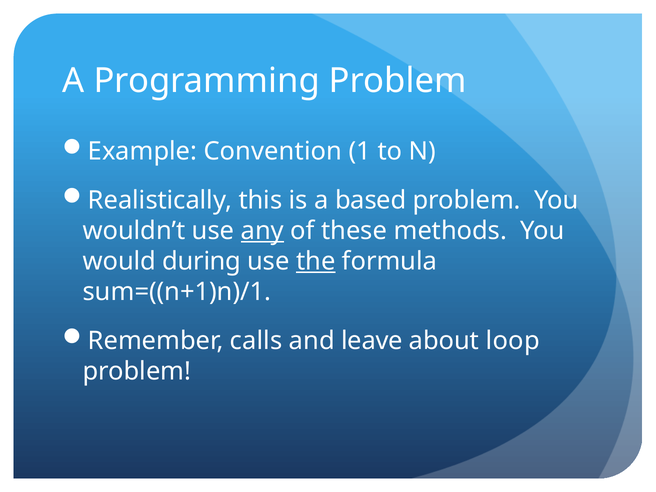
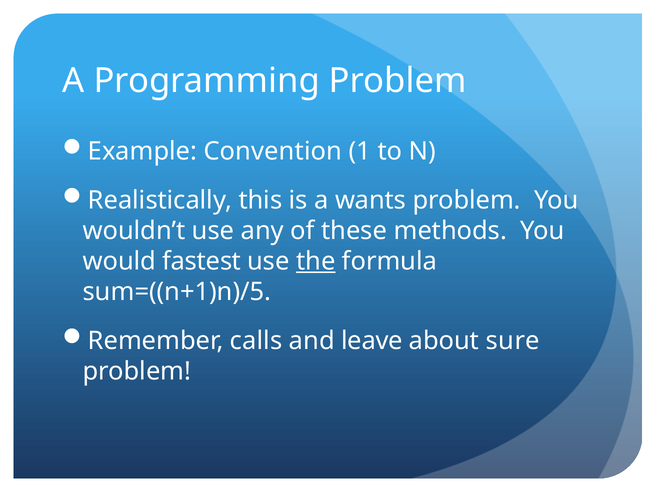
based: based -> wants (371, 200)
any underline: present -> none (262, 231)
during: during -> fastest (202, 261)
sum=((n+1)n)/1: sum=((n+1)n)/1 -> sum=((n+1)n)/5 (177, 292)
loop: loop -> sure (513, 341)
